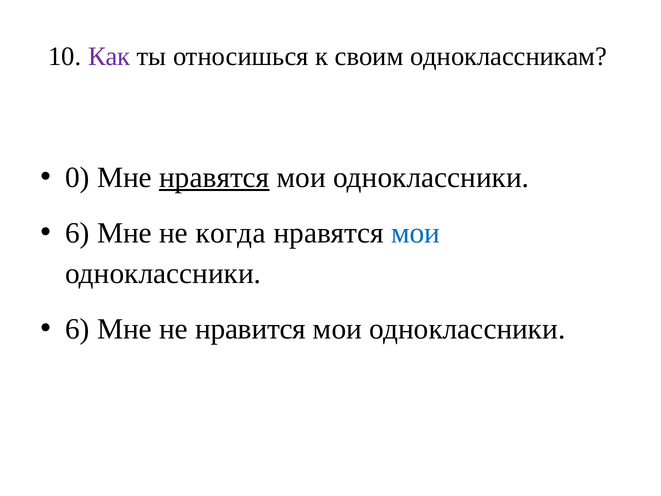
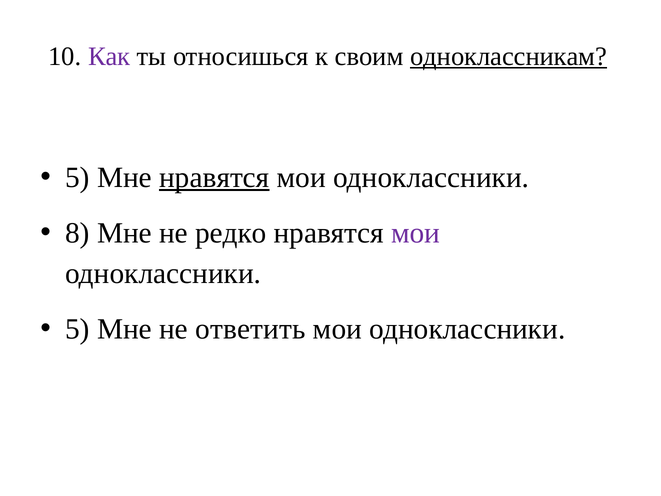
одноклассникам underline: none -> present (509, 56)
0: 0 -> 5 (77, 177)
6: 6 -> 8 (77, 233)
когда: когда -> редко (231, 233)
мои colour: blue -> purple (416, 233)
6: 6 -> 5 (77, 329)
нравится: нравится -> ответить (250, 329)
